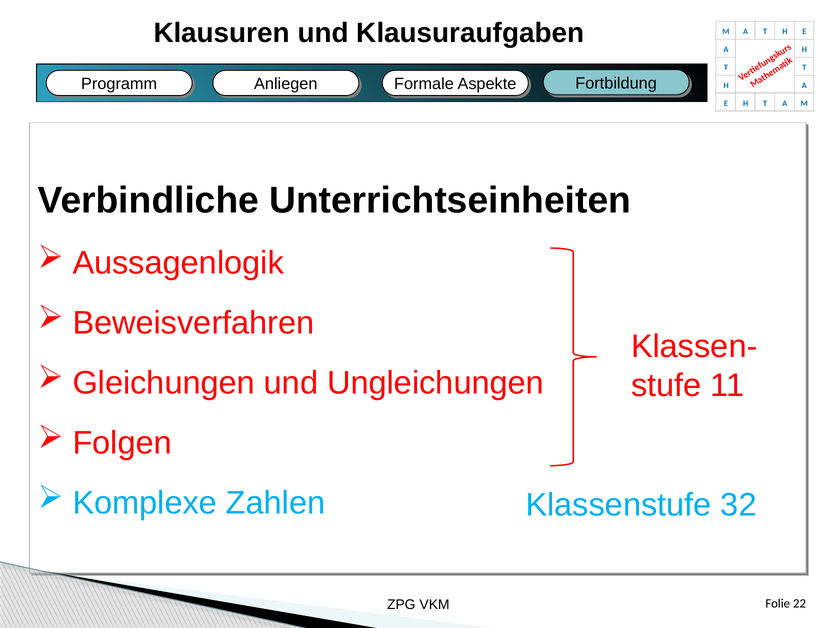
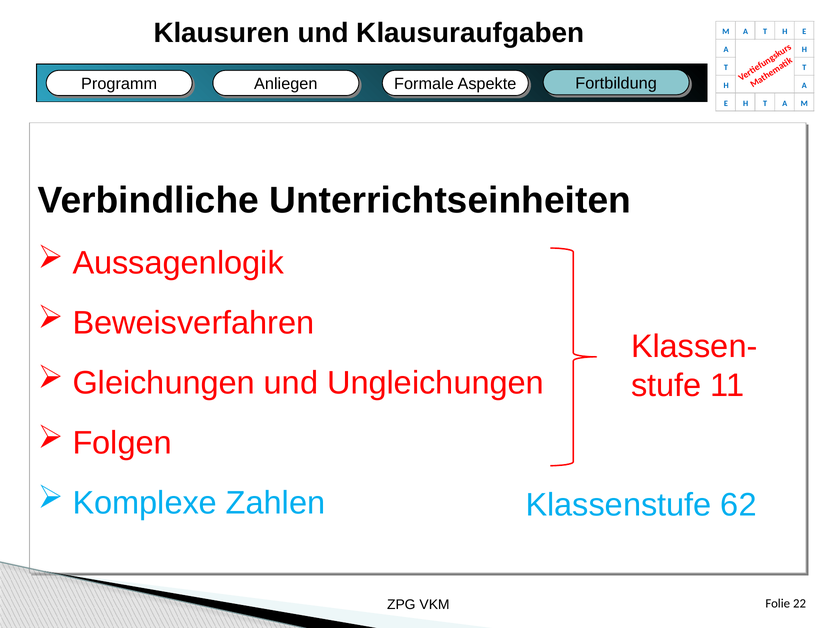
32: 32 -> 62 (739, 505)
